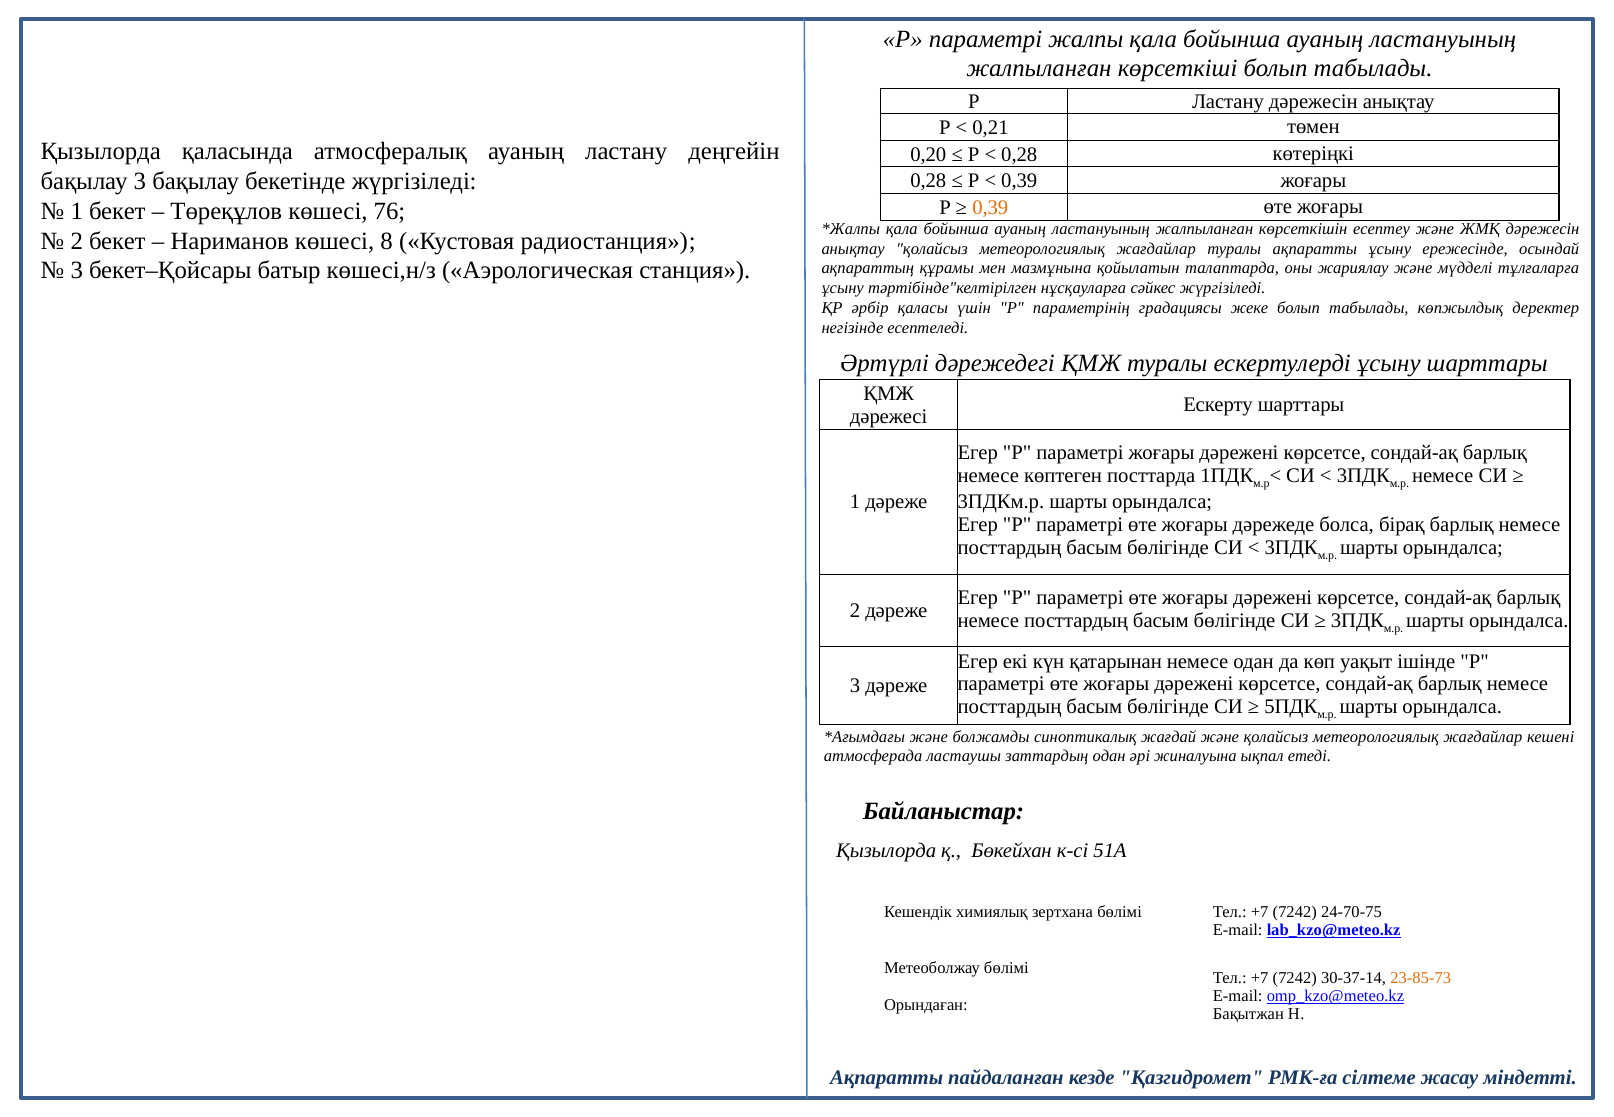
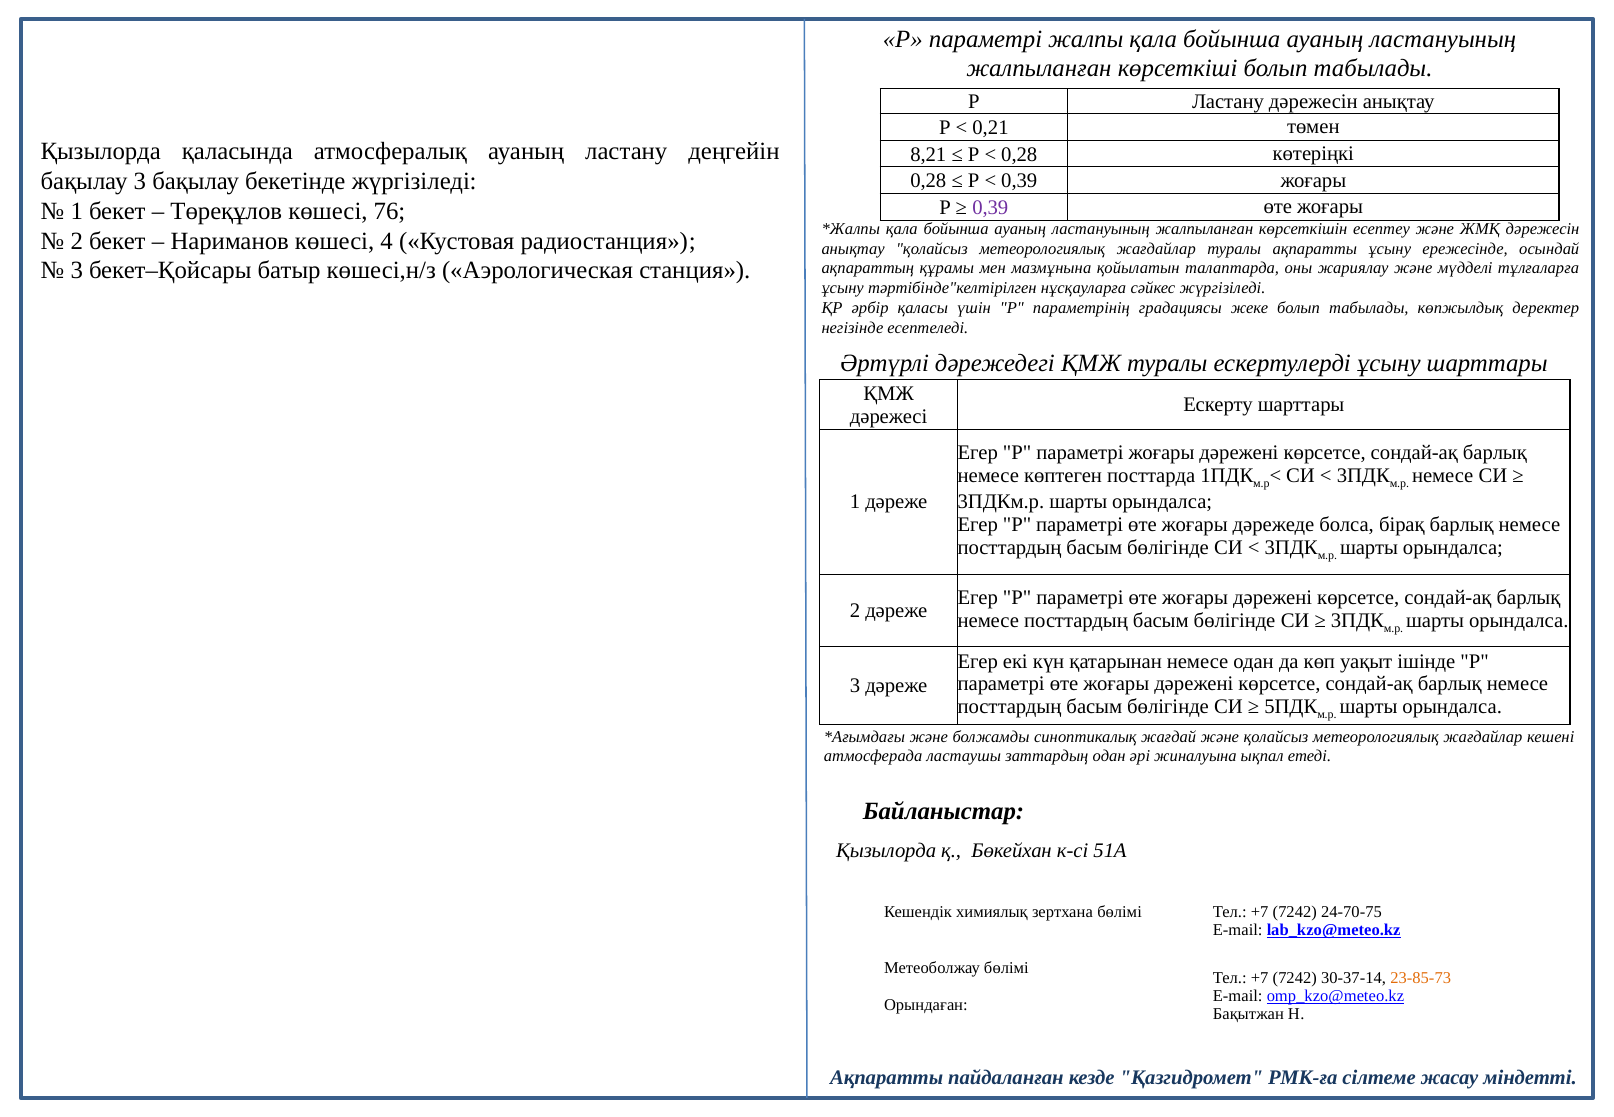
0,20: 0,20 -> 8,21 (928, 155)
0,39 colour: orange -> purple (990, 208)
8: 8 -> 4 (387, 241)
